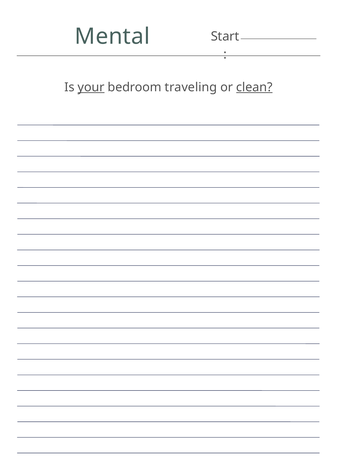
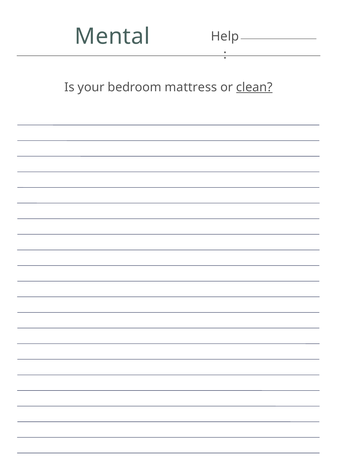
Start: Start -> Help (225, 36)
your underline: present -> none (91, 87)
traveling: traveling -> mattress (191, 87)
